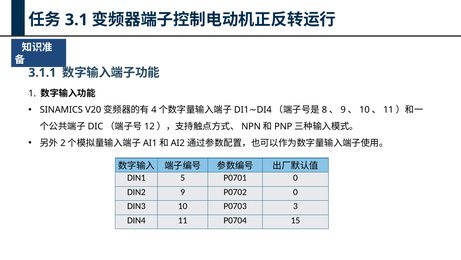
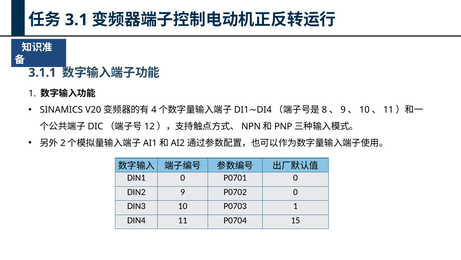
DIN1 5: 5 -> 0 (183, 177)
P0703 3: 3 -> 1 (295, 206)
